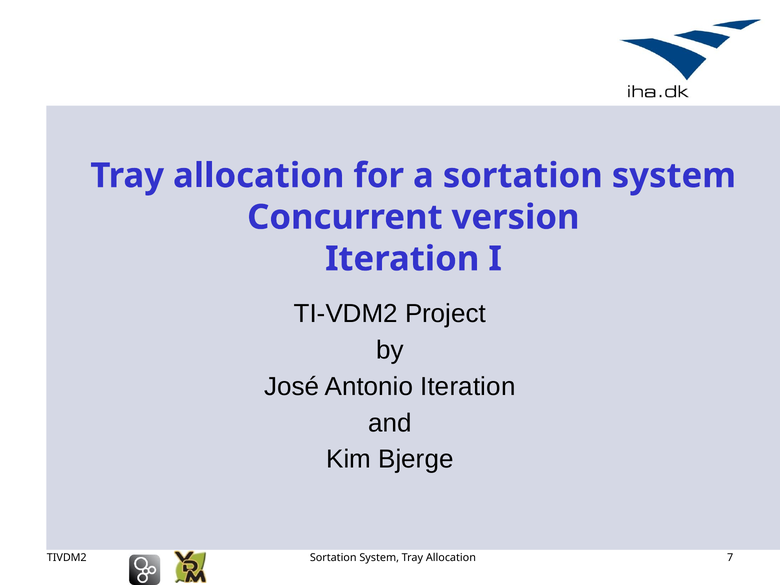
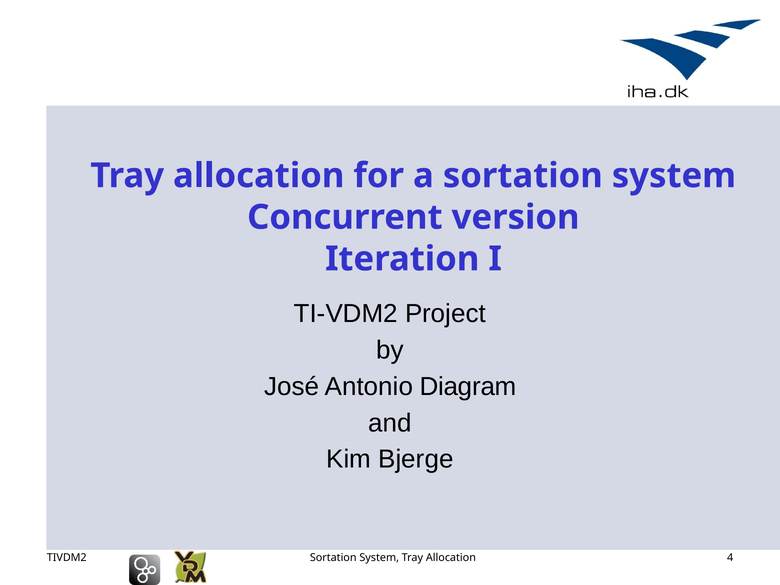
Antonio Iteration: Iteration -> Diagram (468, 387)
7: 7 -> 4 (730, 558)
